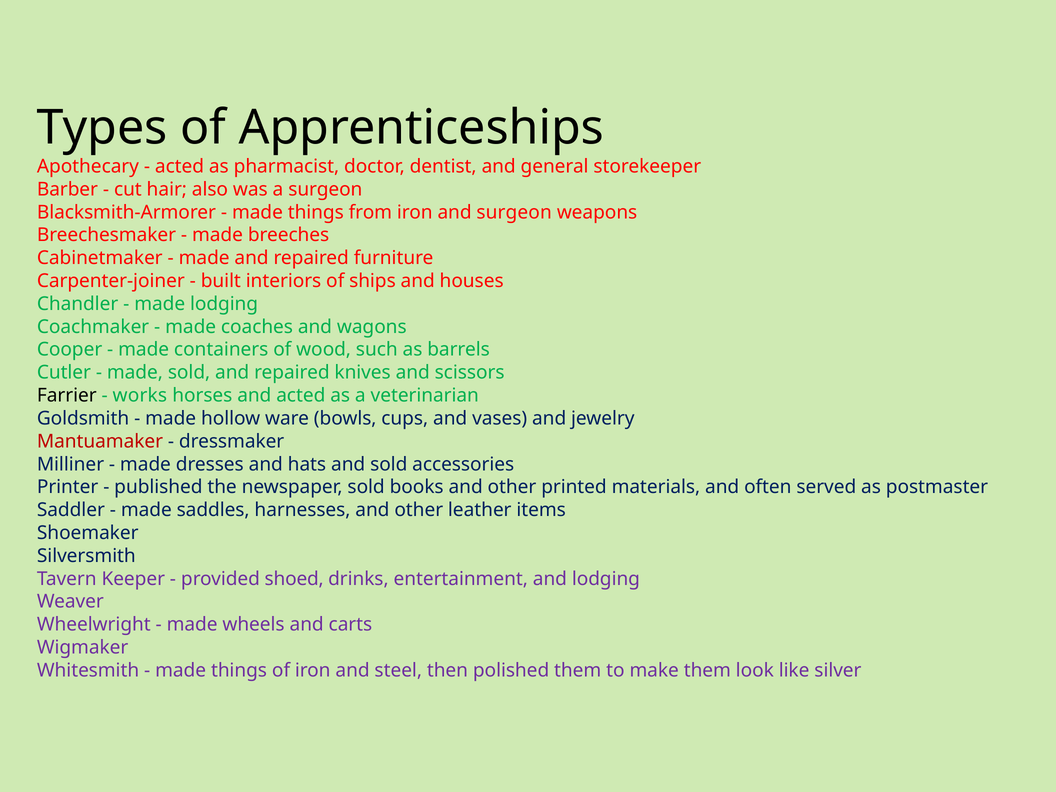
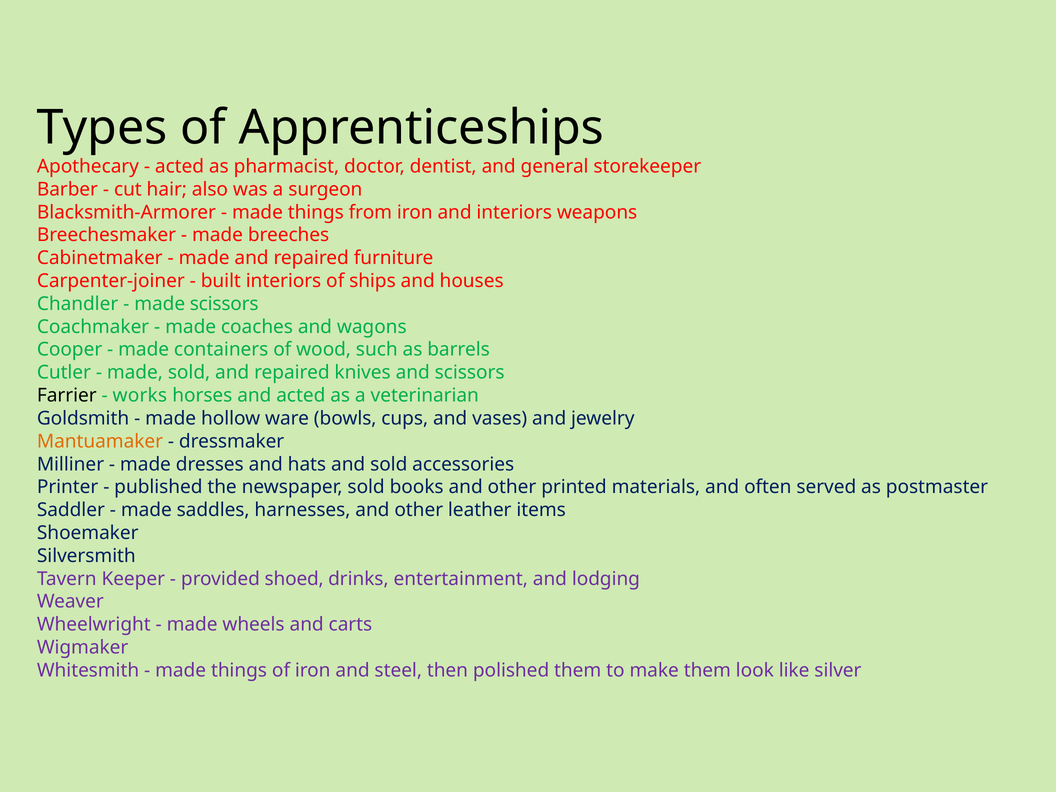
and surgeon: surgeon -> interiors (514, 212)
made lodging: lodging -> scissors (224, 304)
Mantuamaker colour: red -> orange (100, 441)
